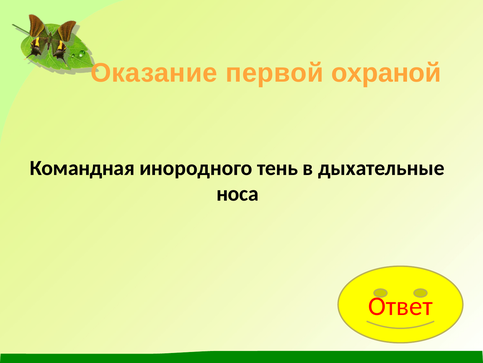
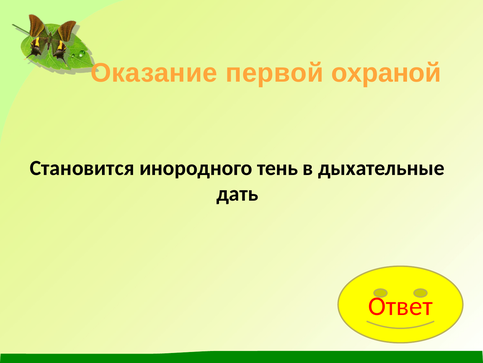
Командная: Командная -> Становится (82, 168)
носа: носа -> дать (237, 193)
